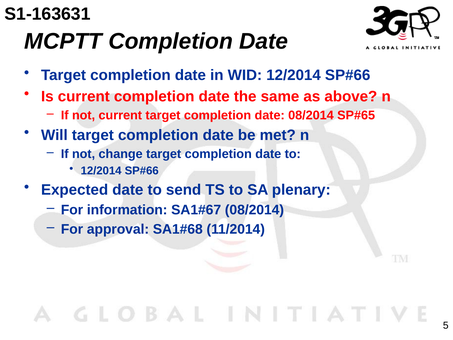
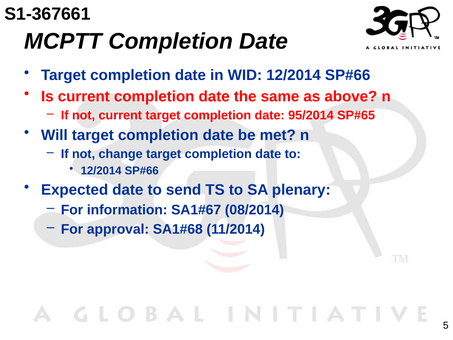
S1-163631: S1-163631 -> S1-367661 (48, 14)
date 08/2014: 08/2014 -> 95/2014 (311, 115)
